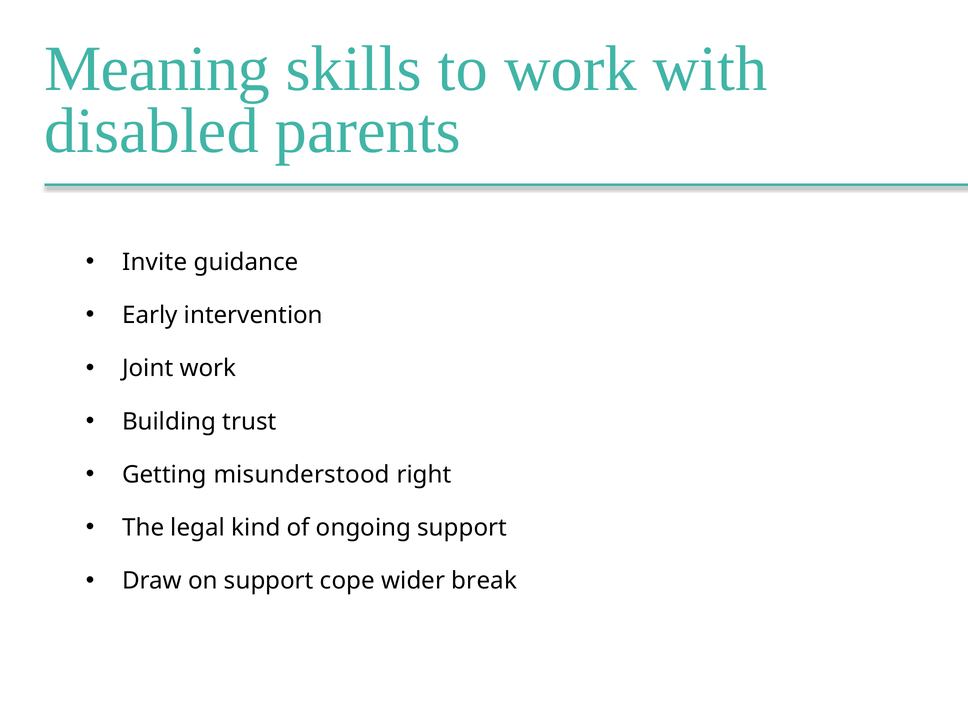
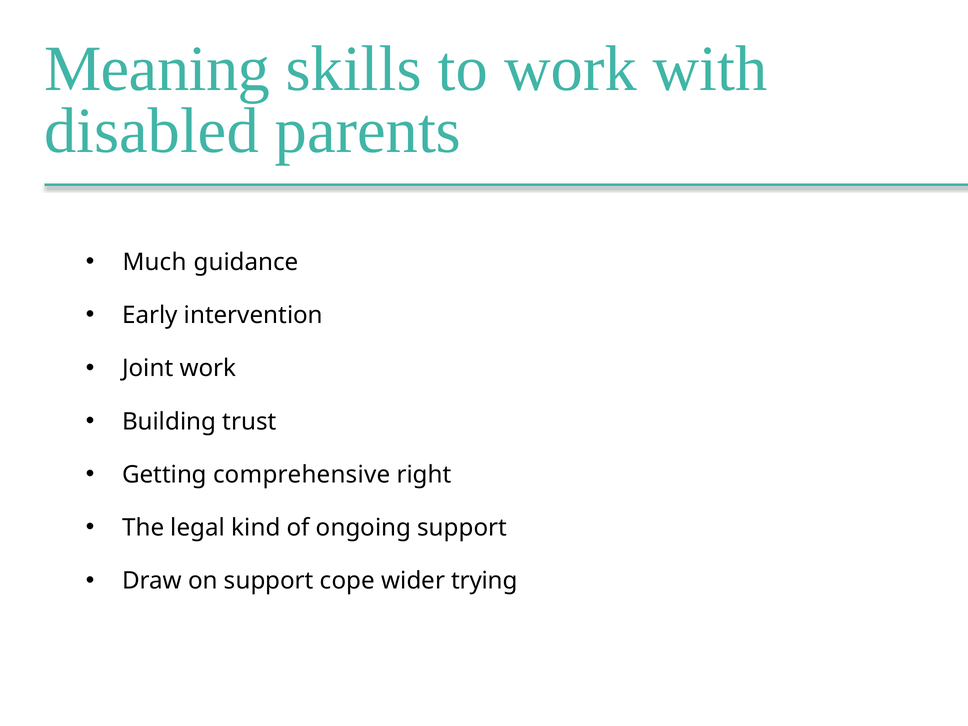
Invite: Invite -> Much (155, 262)
misunderstood: misunderstood -> comprehensive (302, 475)
break: break -> trying (484, 581)
